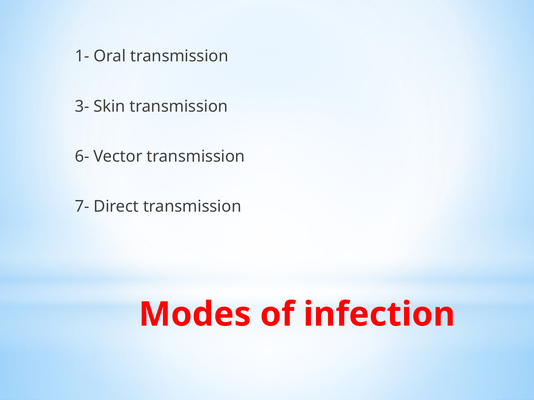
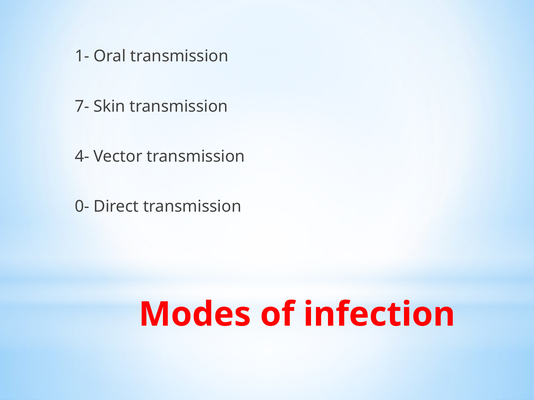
3-: 3- -> 7- (82, 106)
6-: 6- -> 4- (82, 157)
7-: 7- -> 0- (82, 207)
